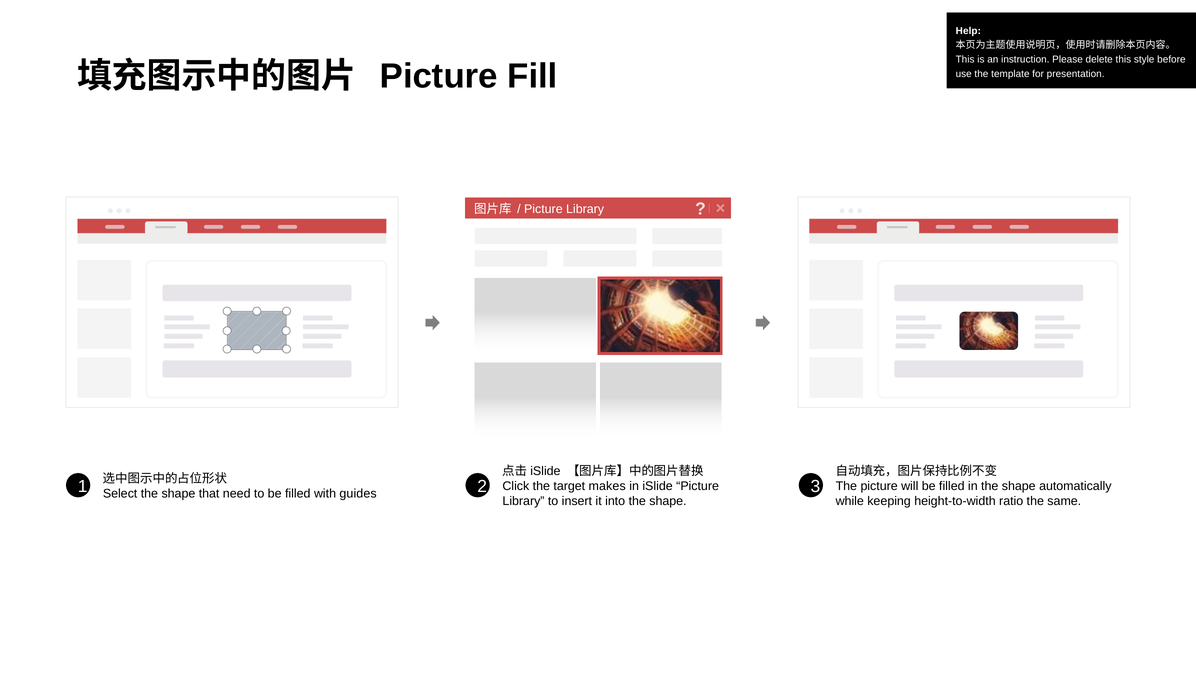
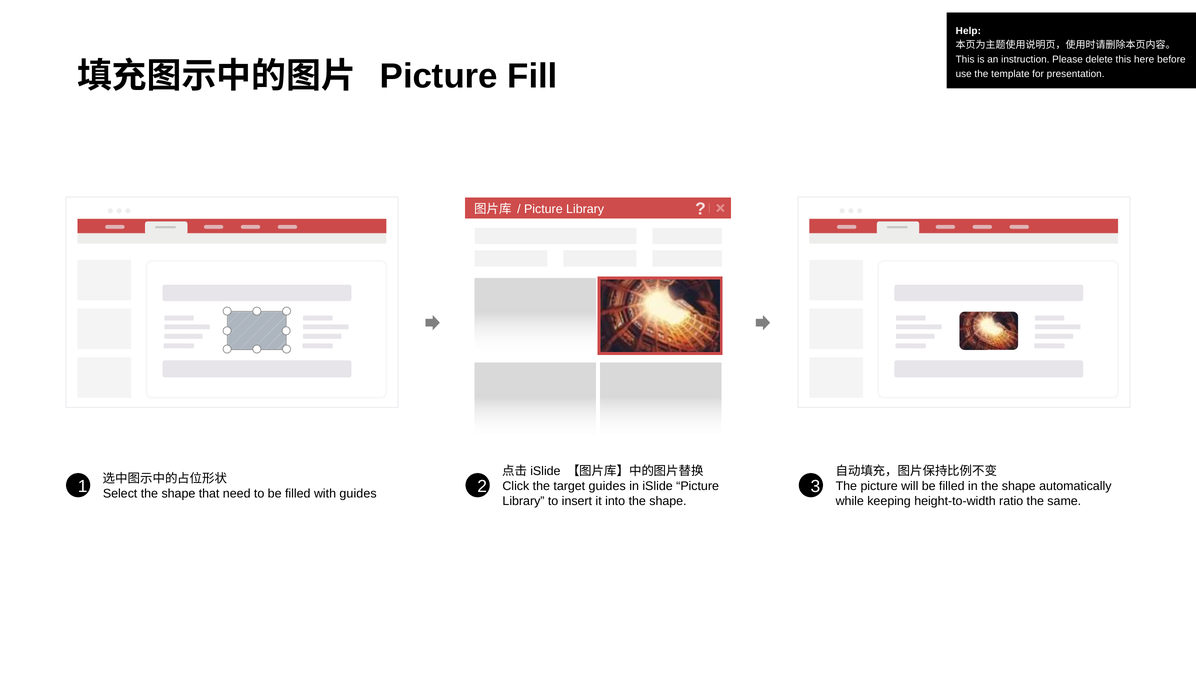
style: style -> here (1144, 59)
target makes: makes -> guides (607, 486)
